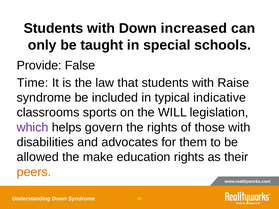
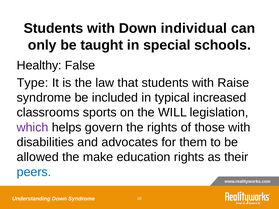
increased: increased -> individual (194, 28)
Provide: Provide -> Healthy (39, 66)
Time: Time -> Type (33, 83)
indicative: indicative -> increased (220, 98)
peers colour: orange -> blue (34, 172)
